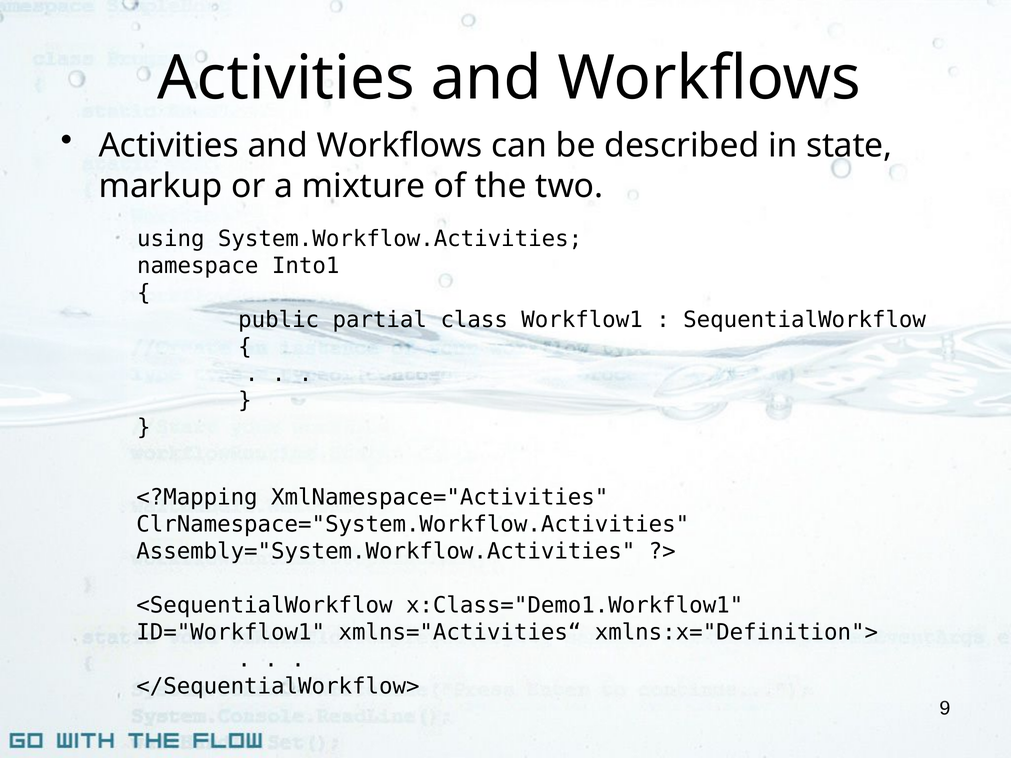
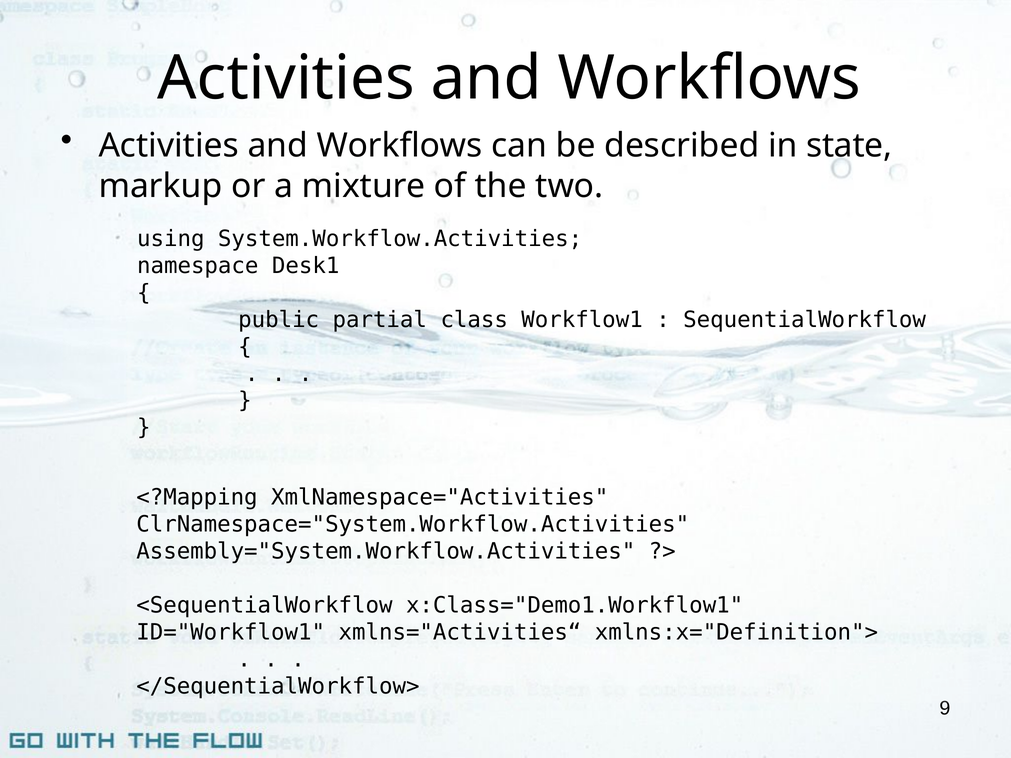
Into1: Into1 -> Desk1 (306, 266)
